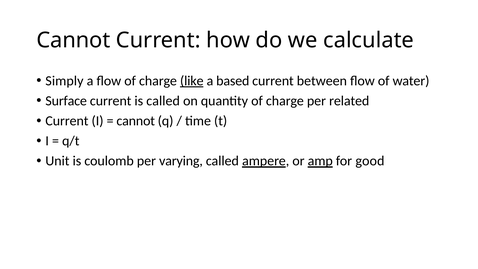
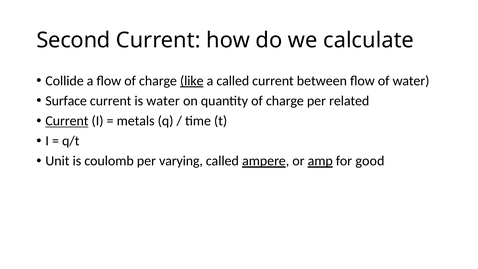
Cannot: Cannot -> Second (73, 40)
Simply: Simply -> Collide (65, 81)
a based: based -> called (233, 81)
is called: called -> water (163, 101)
Current underline: none -> present (67, 121)
cannot: cannot -> metals (136, 121)
